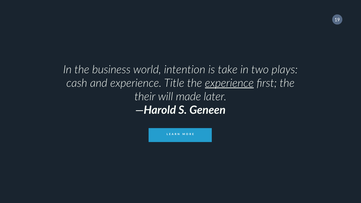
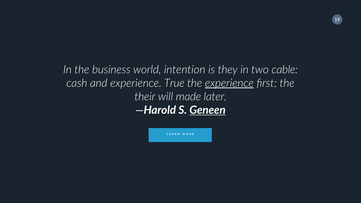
take: take -> they (228, 70)
plays: plays -> cable (285, 70)
Title: Title -> True (174, 83)
Geneen underline: none -> present (208, 110)
